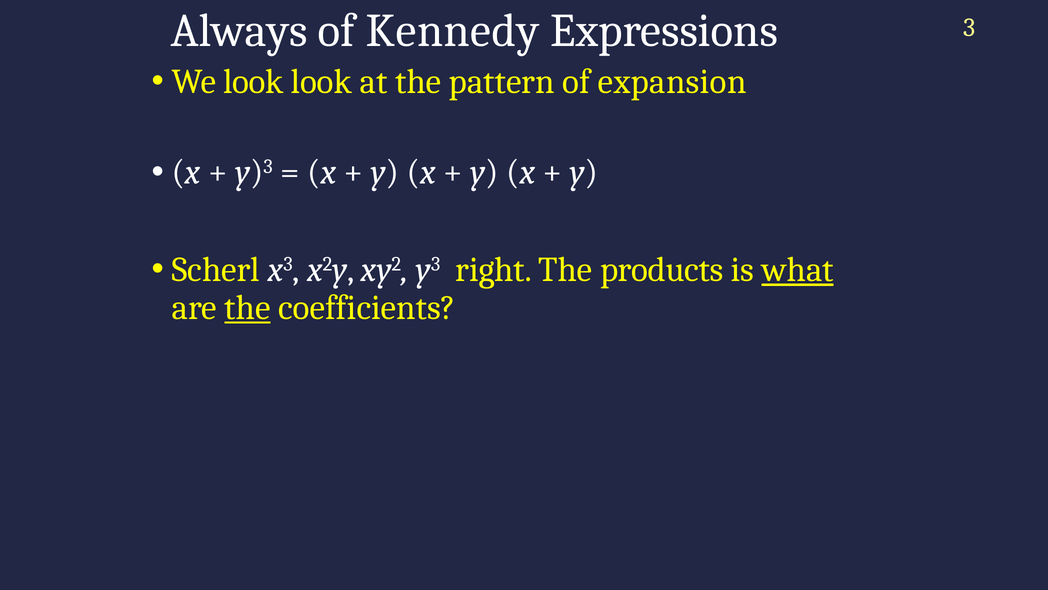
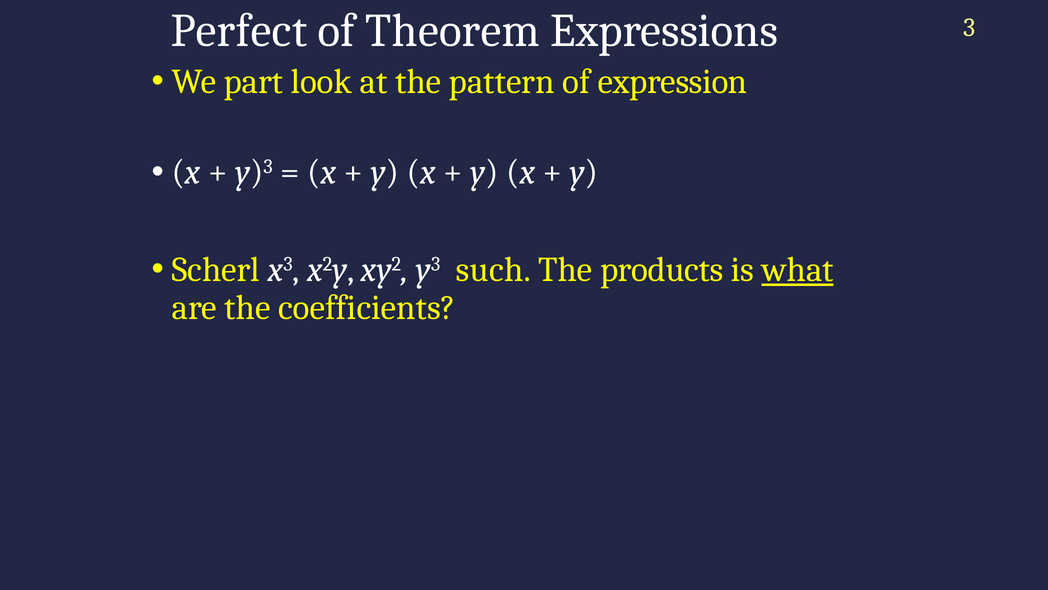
Always: Always -> Perfect (239, 31)
Kennedy: Kennedy -> Theorem (453, 31)
We look: look -> part (253, 82)
expansion: expansion -> expression (673, 82)
right: right -> such (493, 269)
the underline: present -> none (247, 307)
